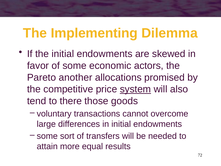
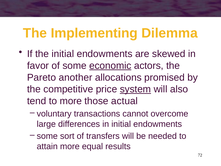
economic underline: none -> present (110, 66)
to there: there -> more (71, 101)
goods: goods -> actual (124, 101)
